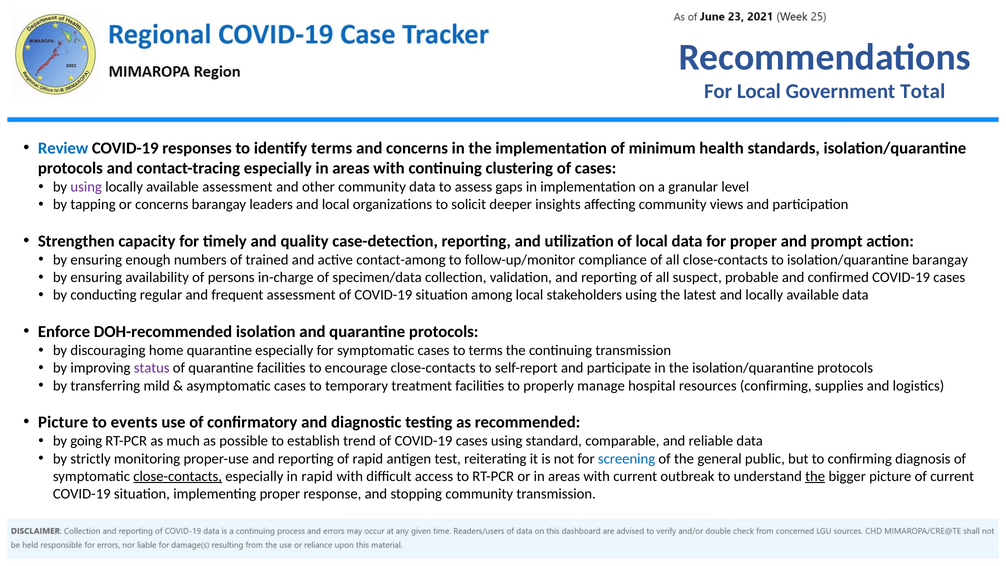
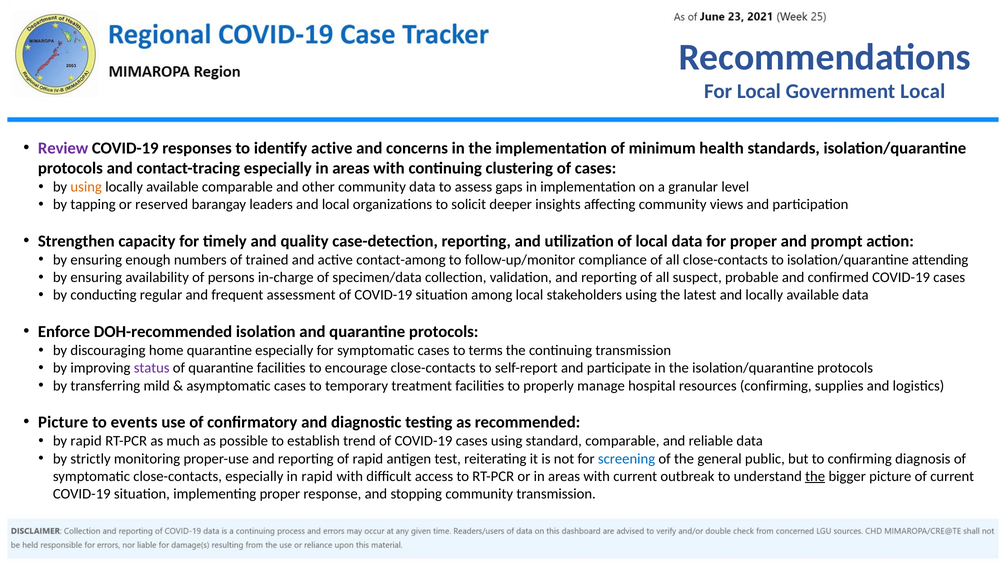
Government Total: Total -> Local (923, 91)
Review colour: blue -> purple (63, 148)
identify terms: terms -> active (332, 148)
using colour: purple -> orange (86, 187)
available assessment: assessment -> comparable (237, 187)
or concerns: concerns -> reserved (162, 205)
isolation/quarantine barangay: barangay -> attending (940, 260)
by going: going -> rapid (86, 441)
close-contacts underline: present -> none (178, 476)
